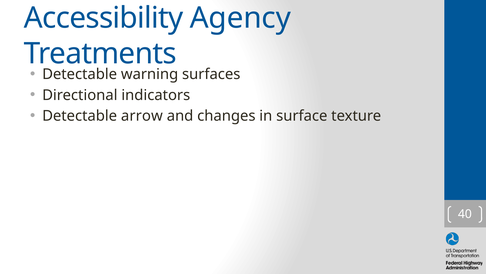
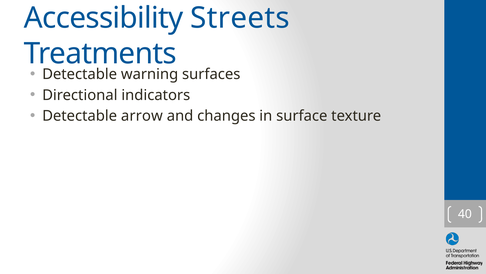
Agency: Agency -> Streets (240, 18)
